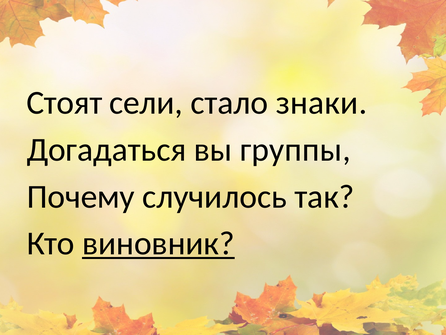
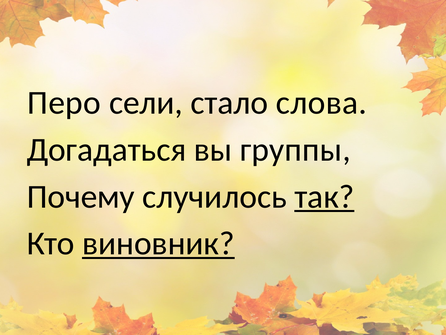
Стоят: Стоят -> Перо (64, 103)
знаки: знаки -> слова (321, 103)
так underline: none -> present (324, 196)
